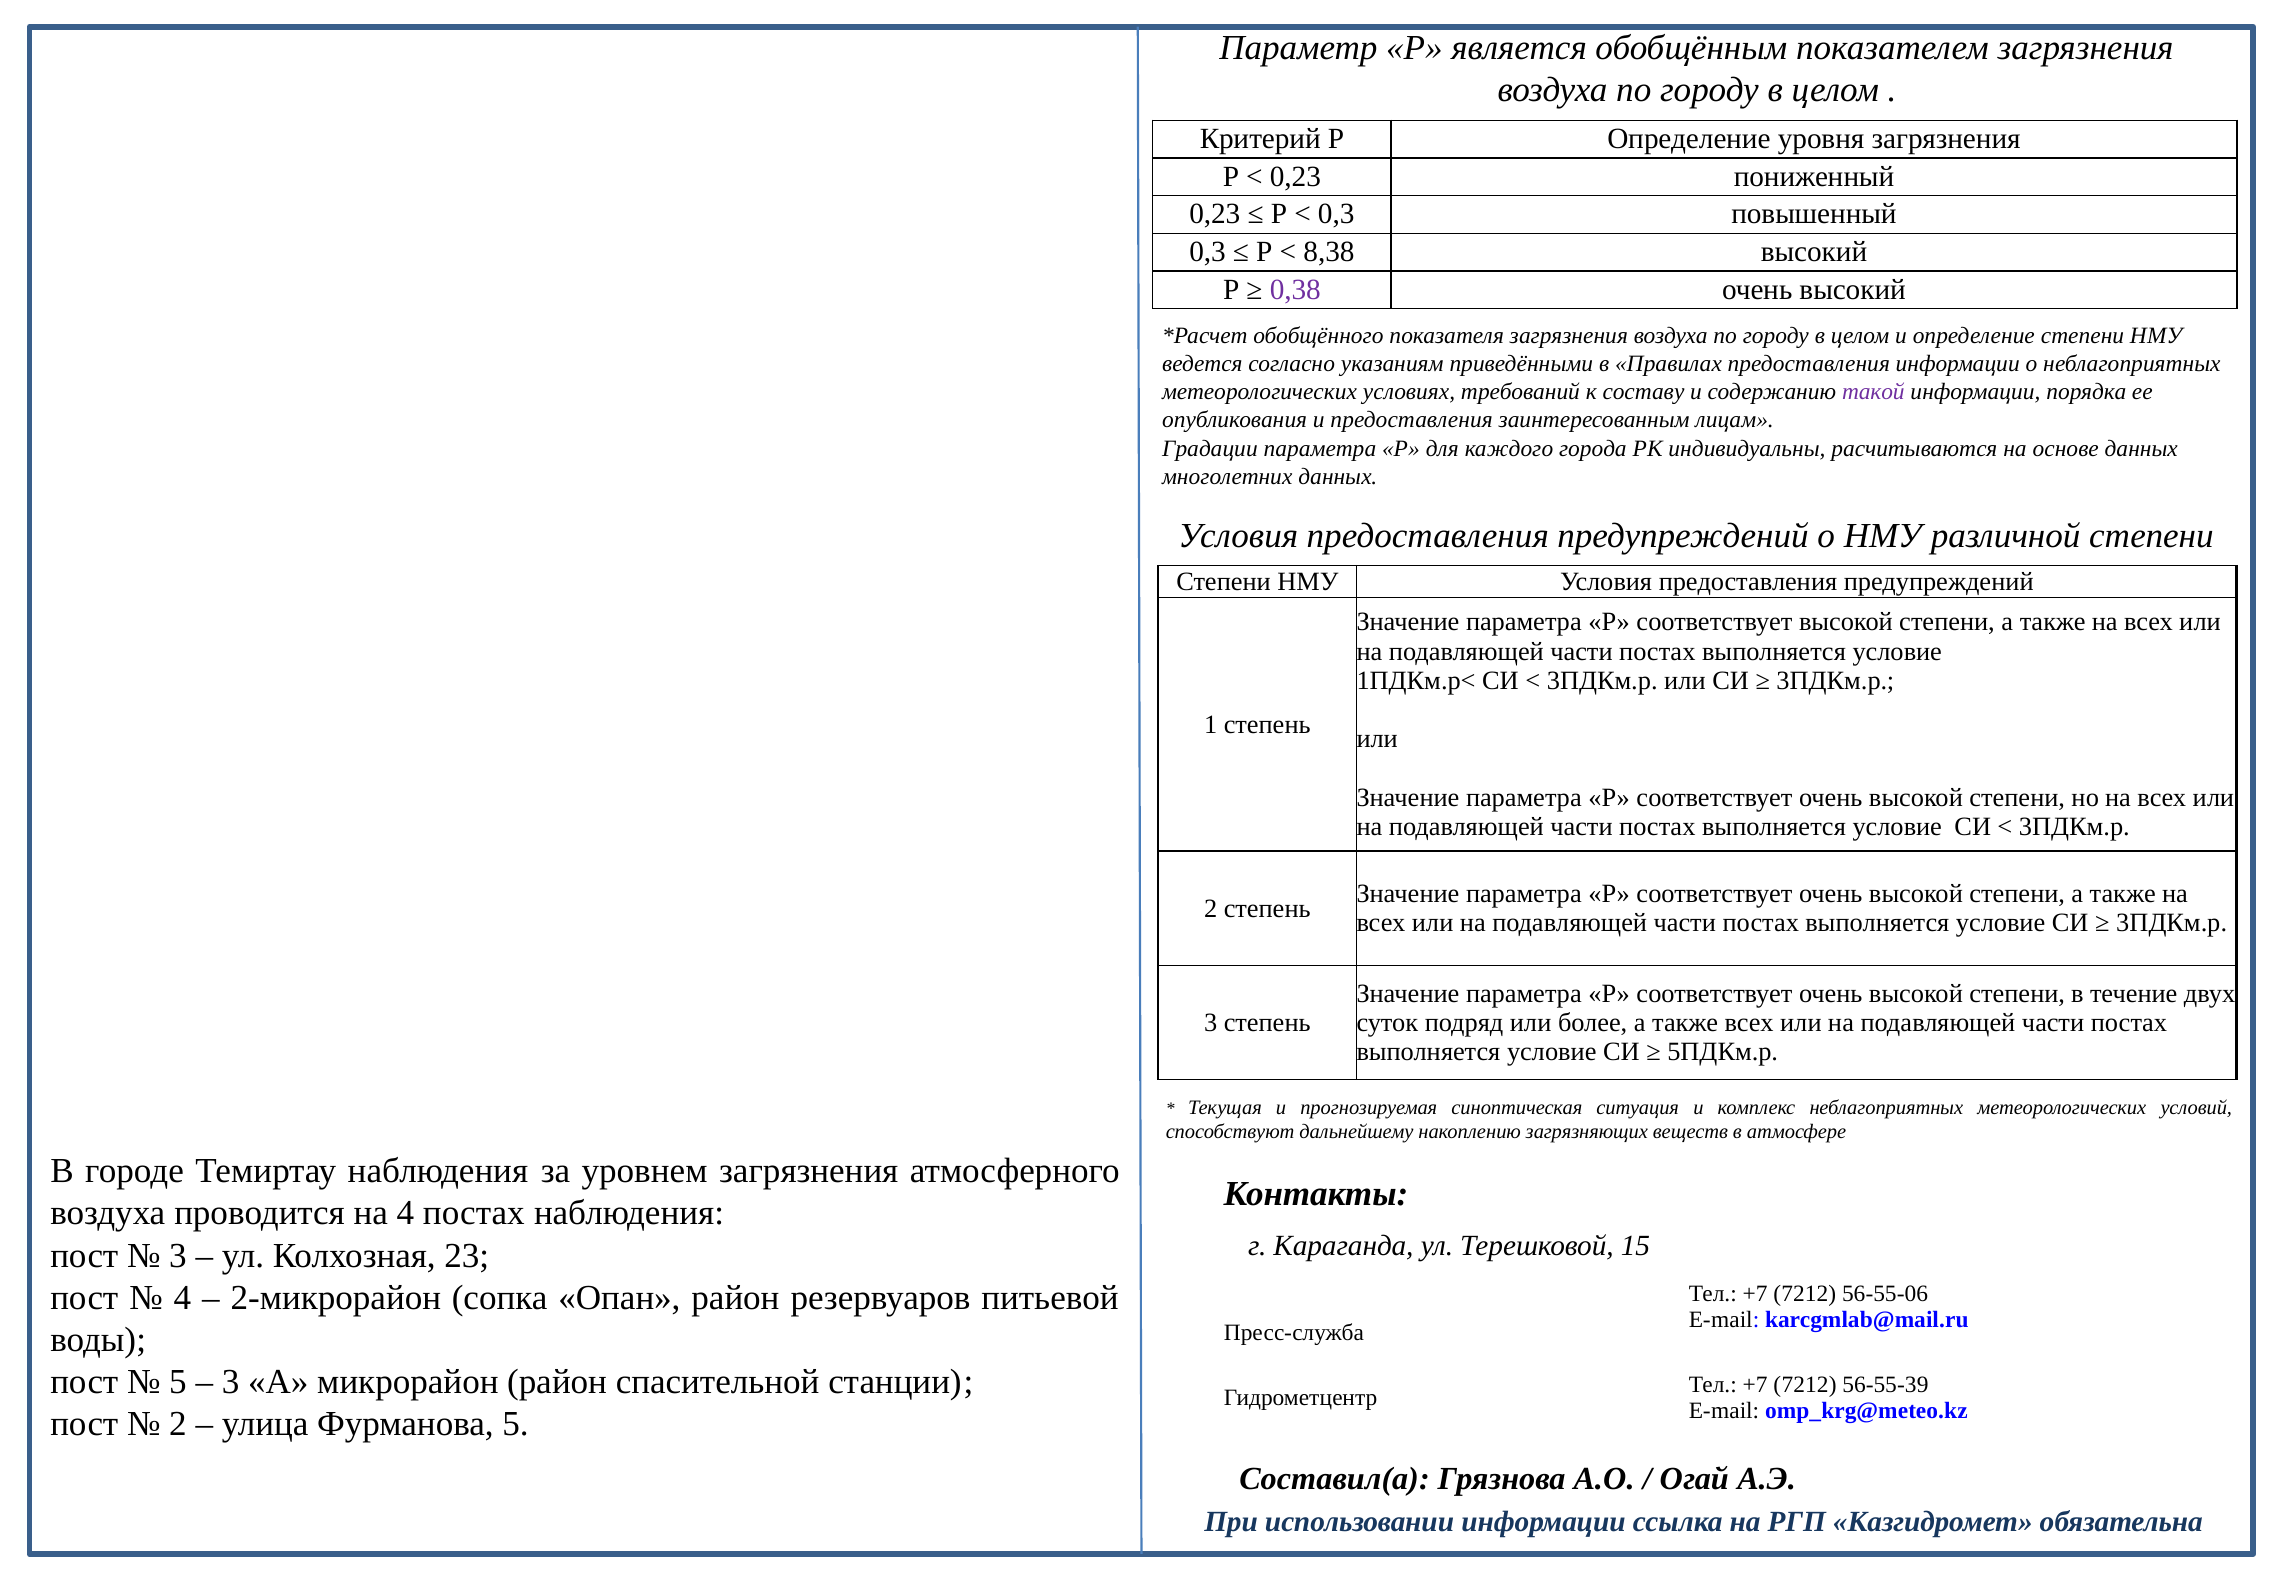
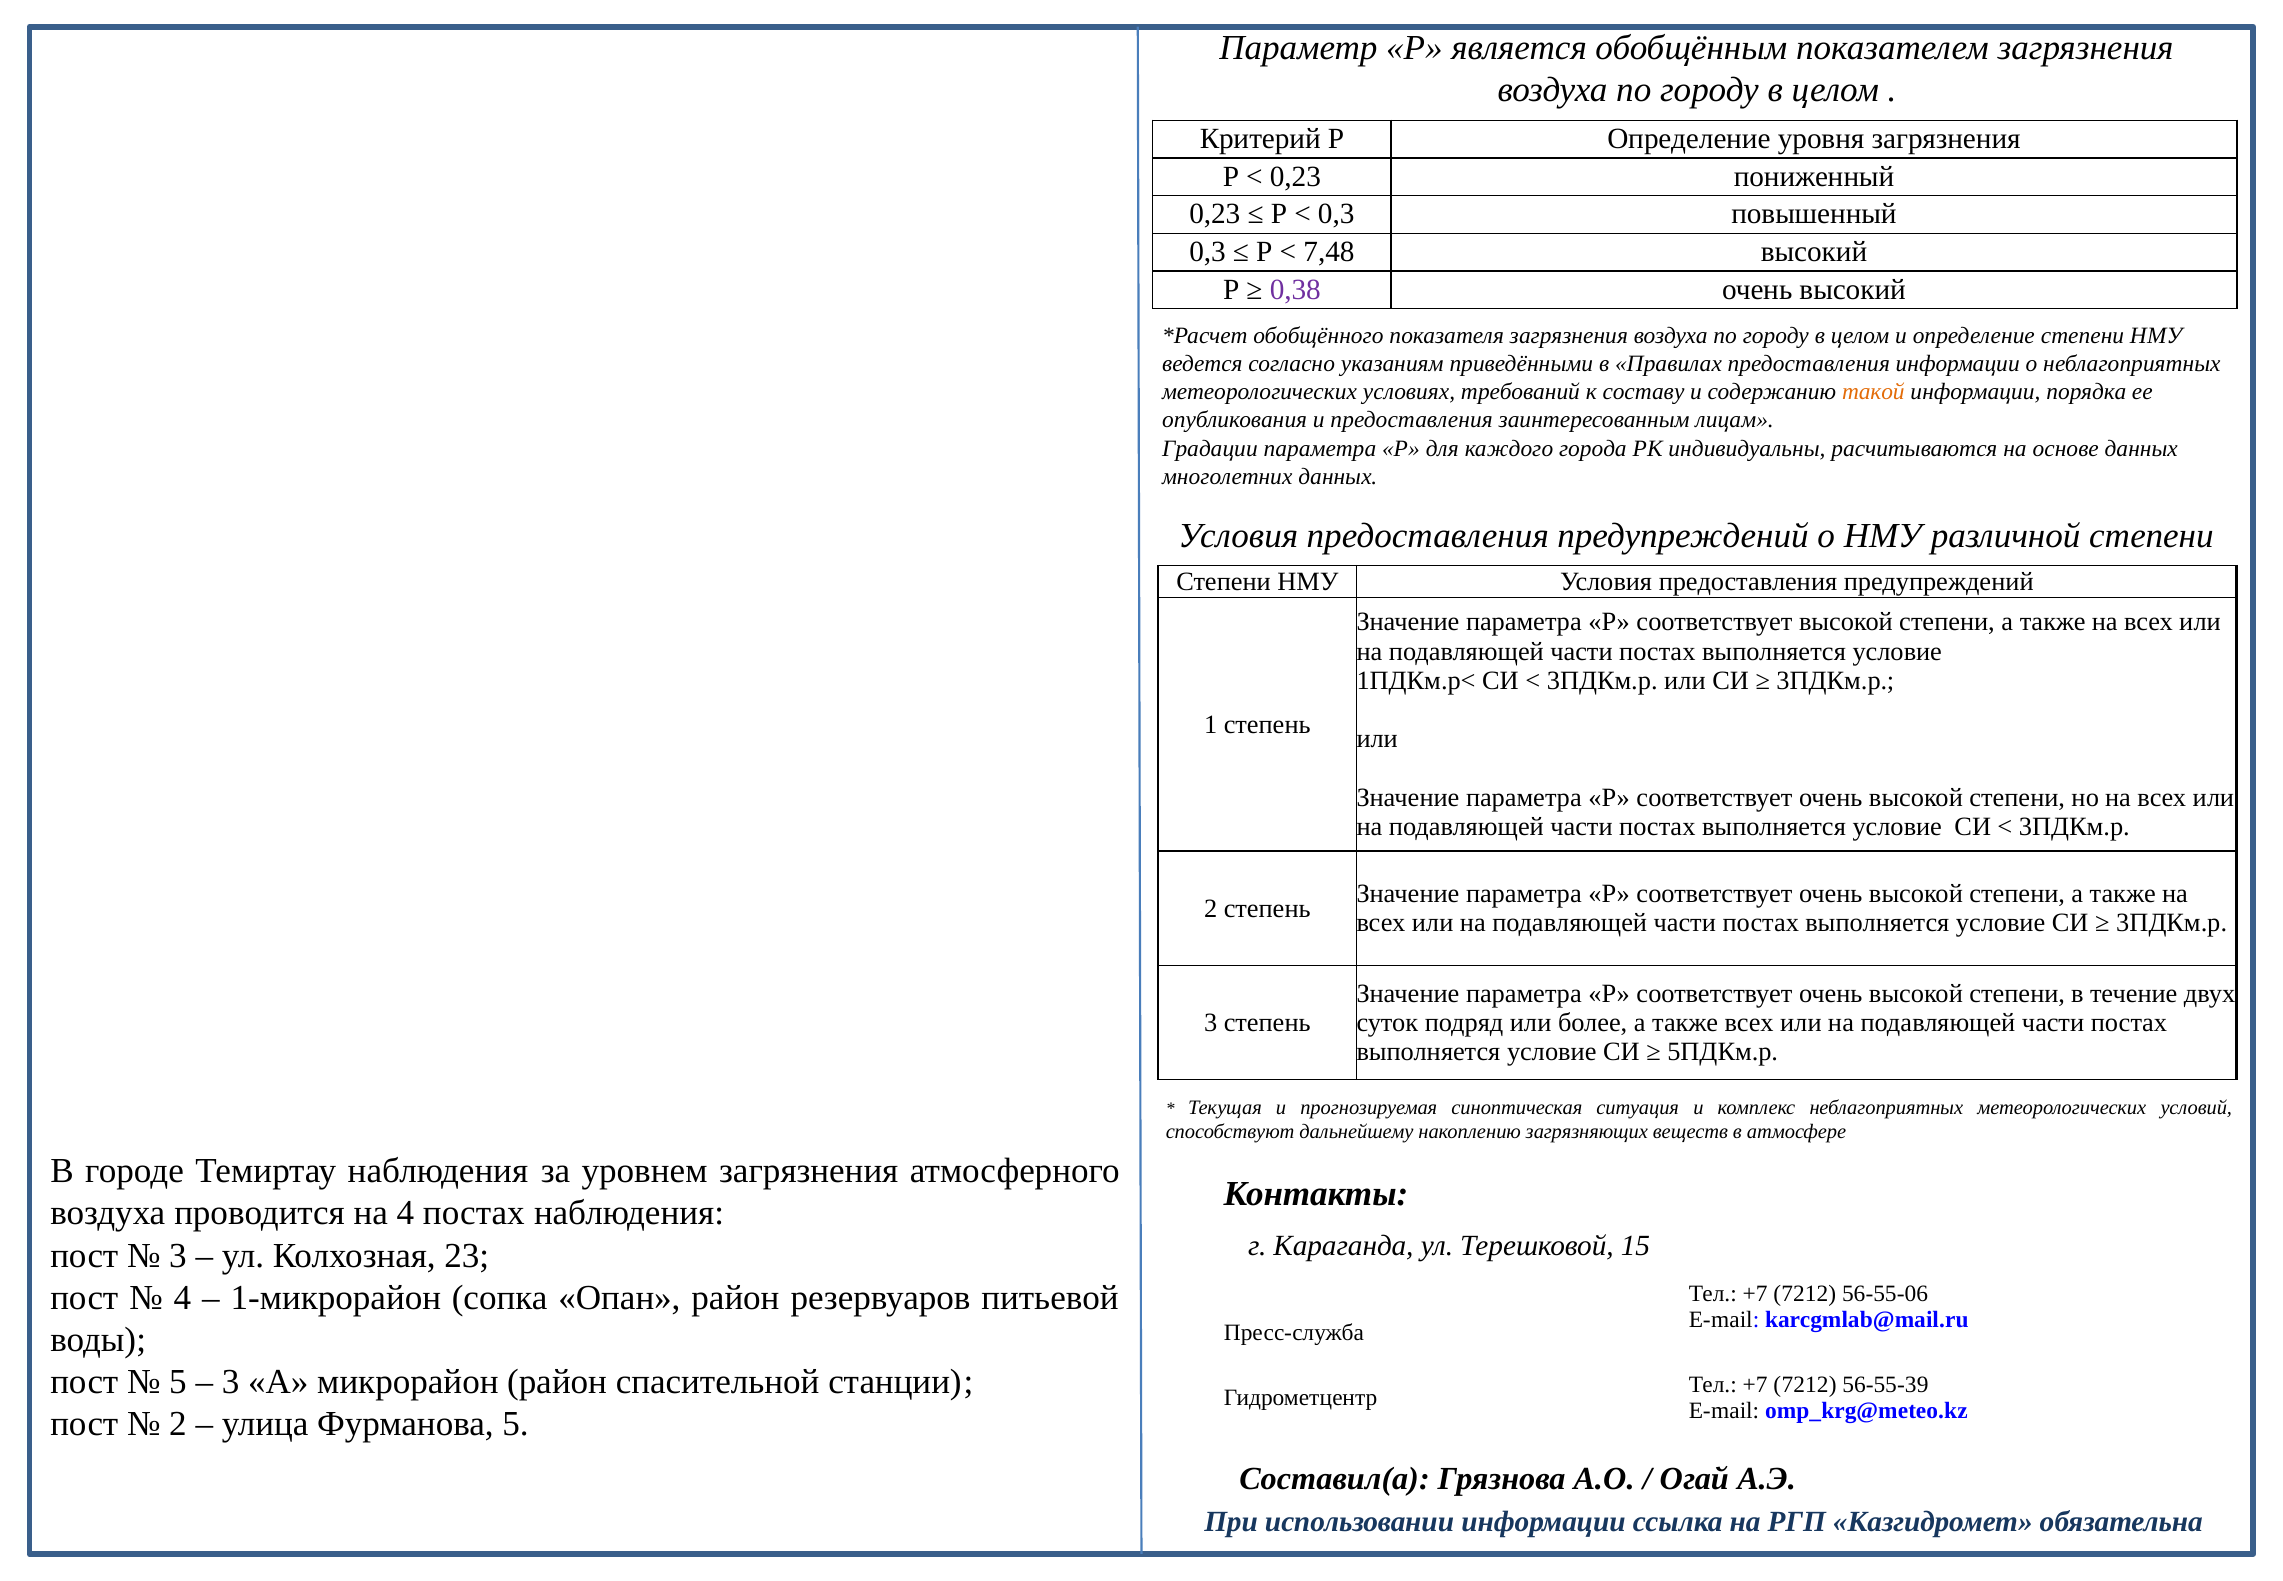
8,38: 8,38 -> 7,48 (1329, 252)
такой colour: purple -> orange (1873, 392)
2-микрорайон: 2-микрорайон -> 1-микрорайон (336, 1297)
